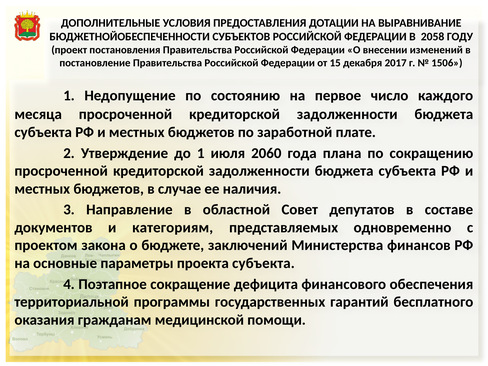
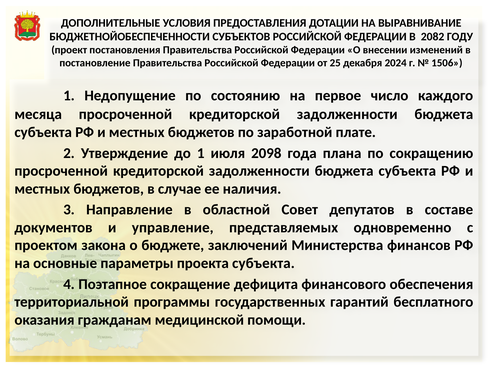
2058: 2058 -> 2082 (433, 37)
15: 15 -> 25 (335, 63)
2017: 2017 -> 2024 (396, 63)
2060: 2060 -> 2098 (266, 153)
категориям: категориям -> управление (173, 228)
